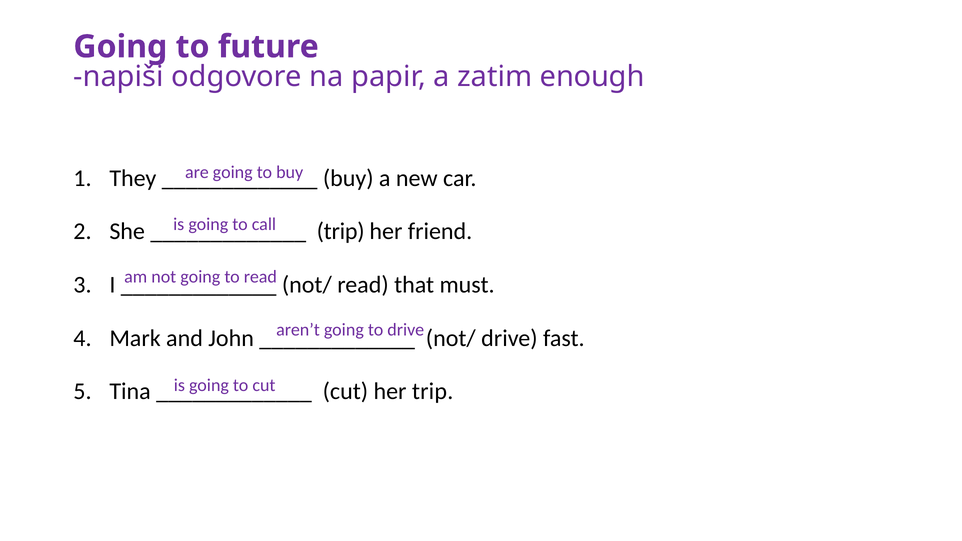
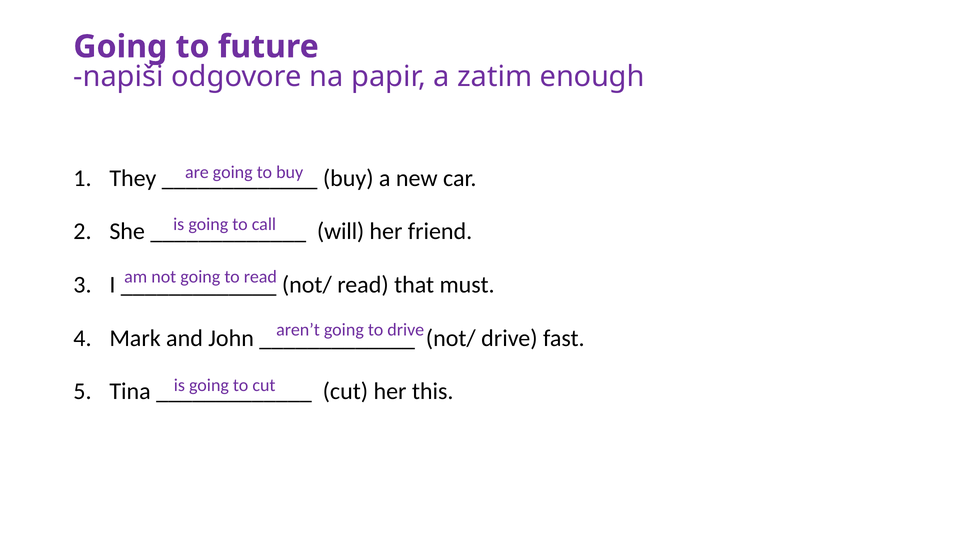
trip: trip -> will (341, 232)
her trip: trip -> this (433, 391)
